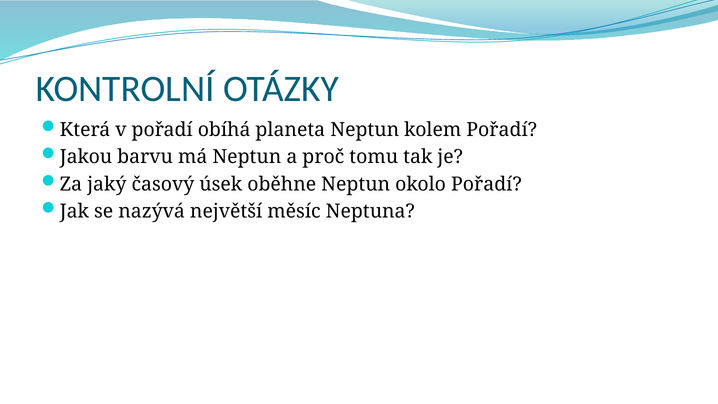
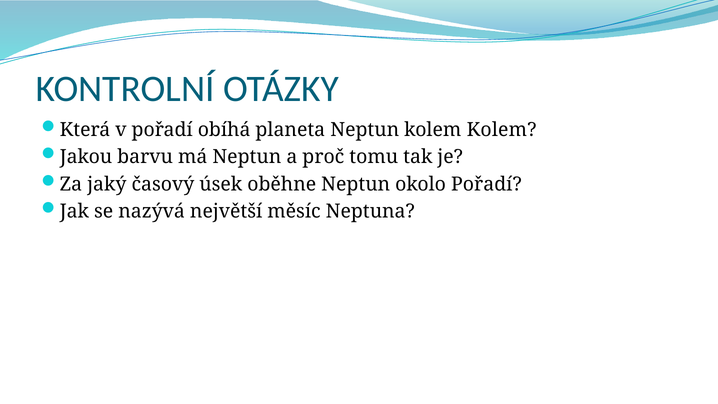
kolem Pořadí: Pořadí -> Kolem (502, 130)
